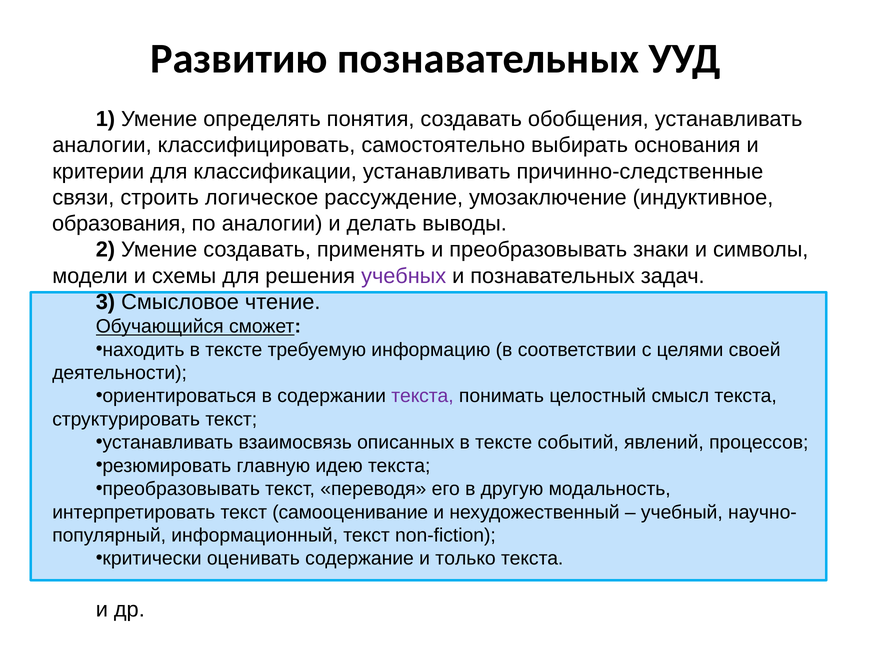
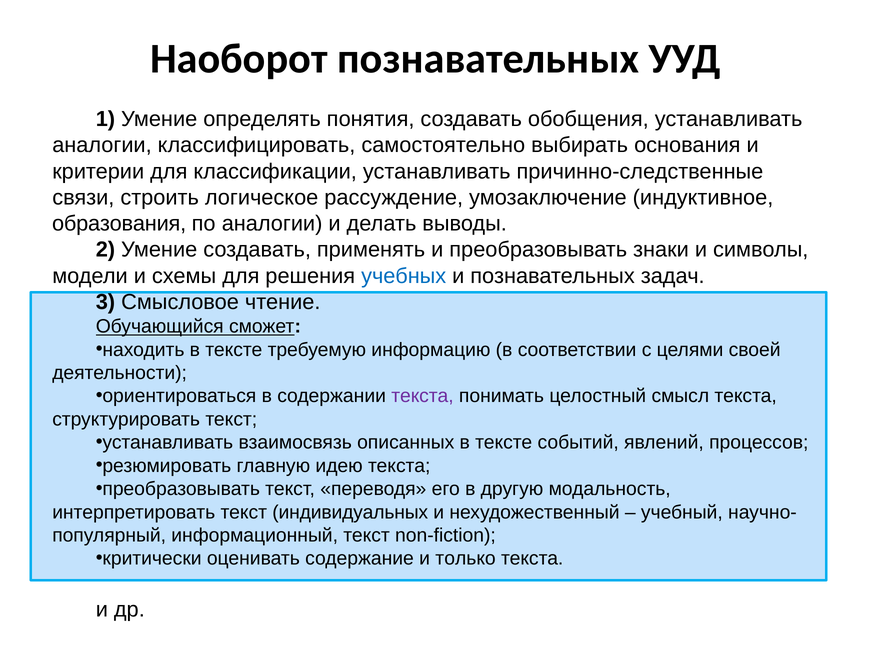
Развитию: Развитию -> Наоборот (239, 59)
учебных colour: purple -> blue (404, 276)
самооценивание: самооценивание -> индивидуальных (350, 512)
